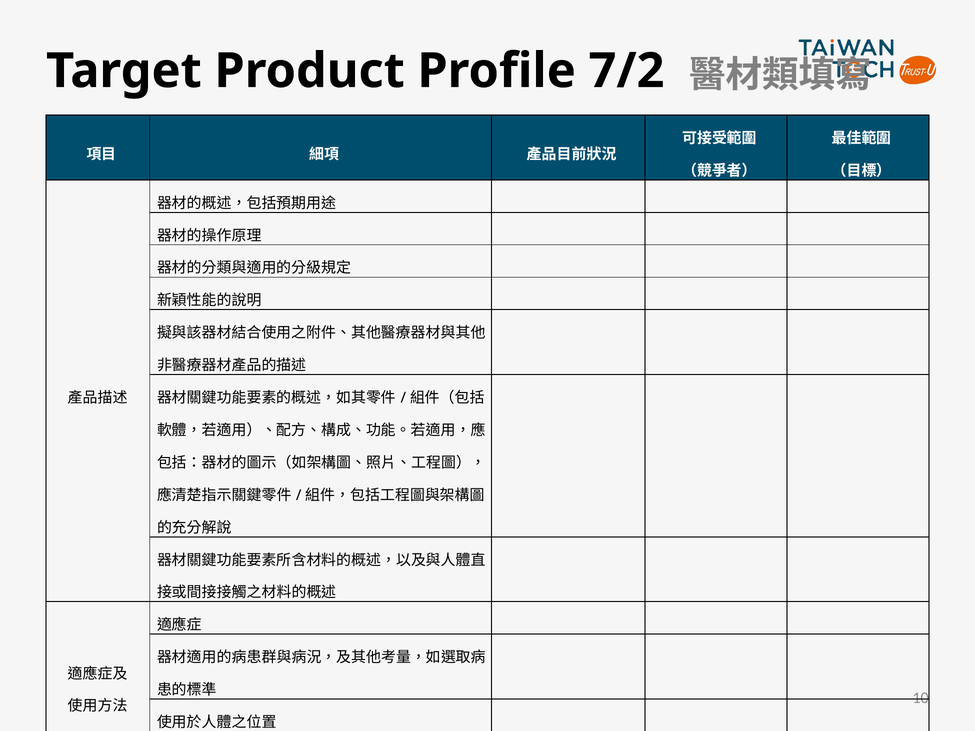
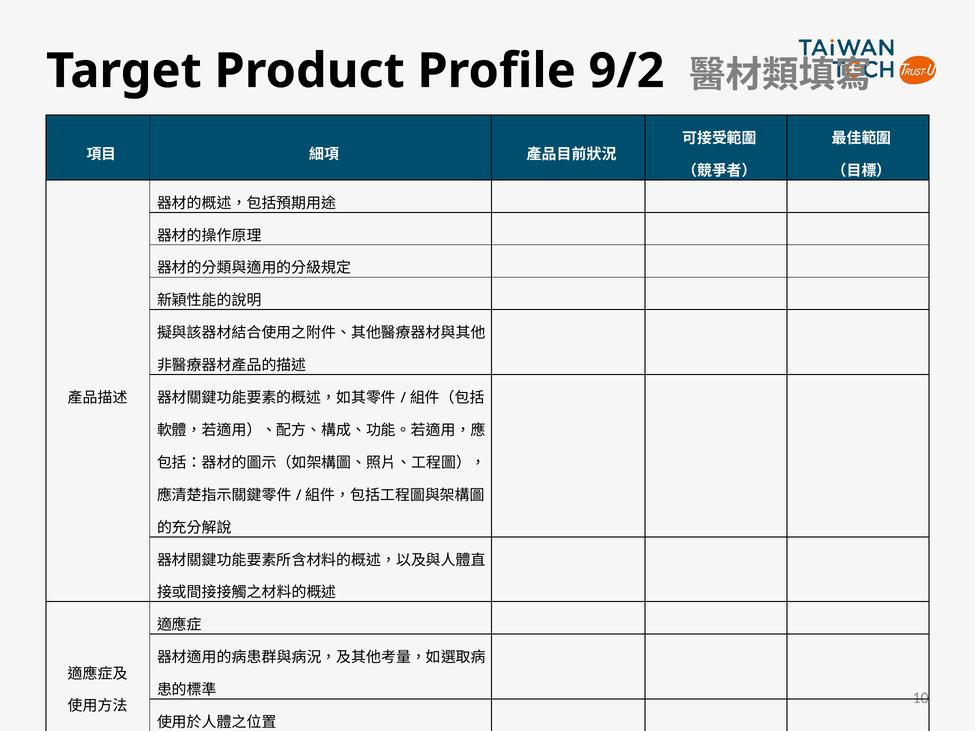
7/2: 7/2 -> 9/2 (627, 71)
